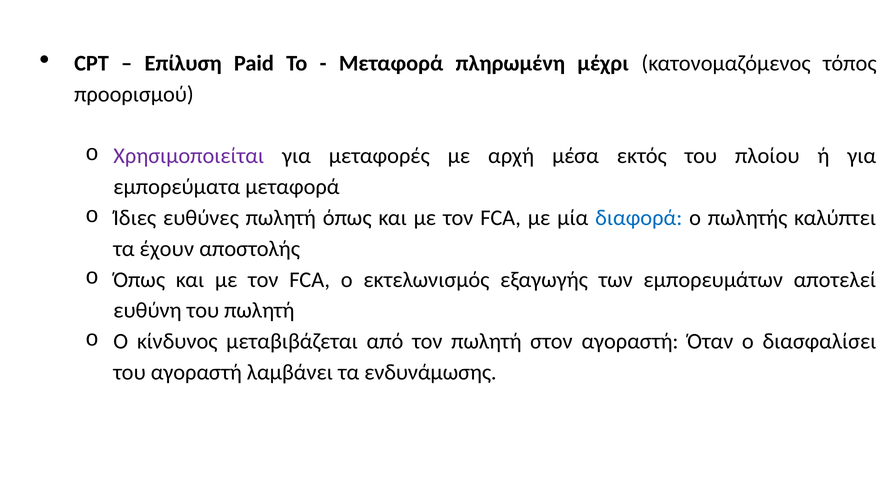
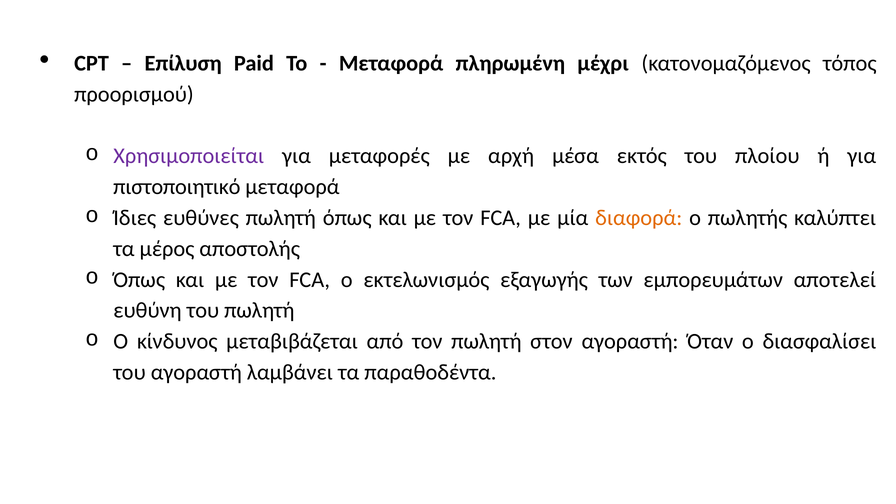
εμπορεύματα: εμπορεύματα -> πιστοποιητικό (177, 187)
διαφορά colour: blue -> orange (639, 218)
έχουν: έχουν -> μέρος (167, 249)
ενδυνάμωσης: ενδυνάμωσης -> παραθοδέντα (430, 372)
